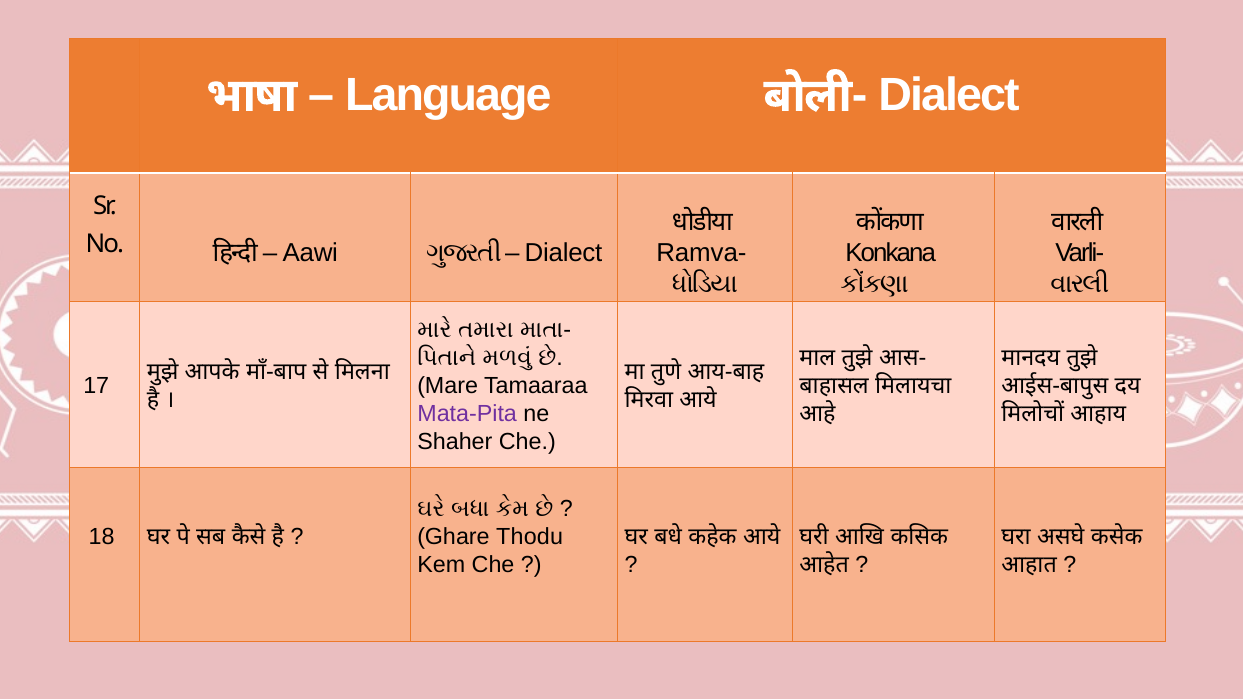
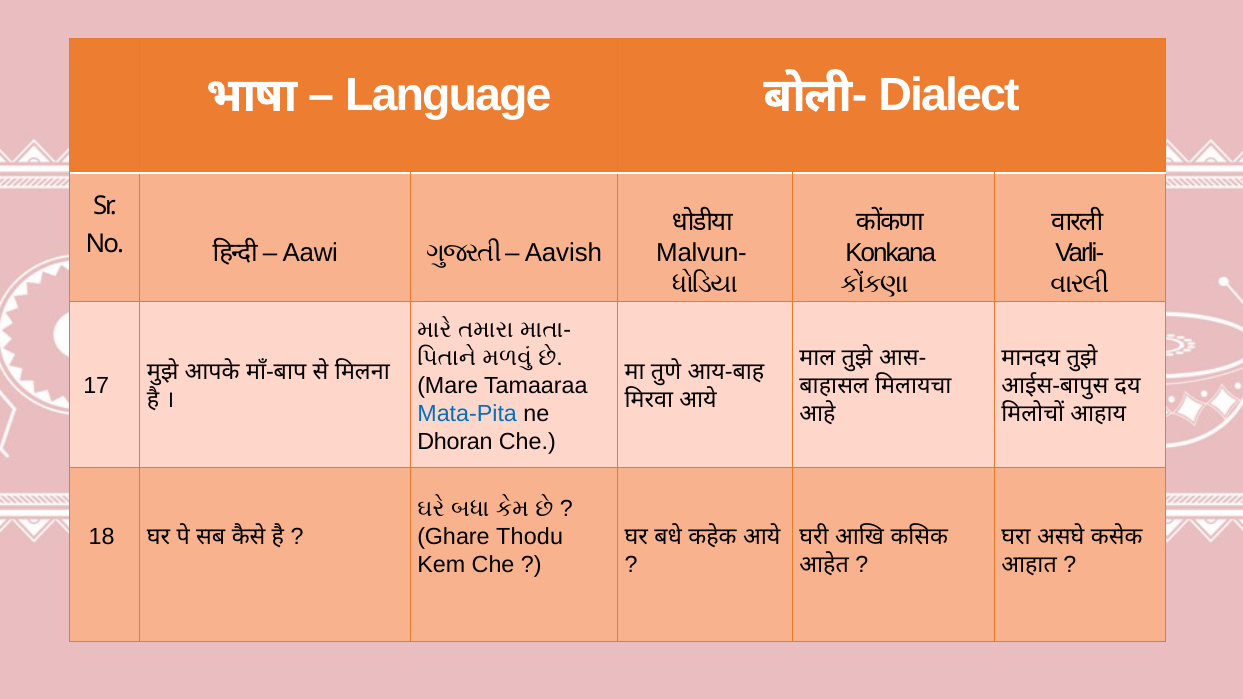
Ramva-: Ramva- -> Malvun- (702, 253)
Dialect: Dialect -> Aavish (563, 253)
Mata-Pita colour: purple -> blue (467, 414)
Shaher: Shaher -> Dhoran (455, 441)
